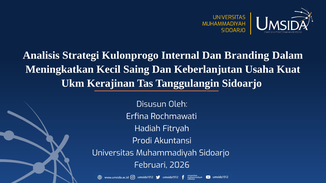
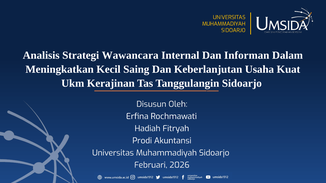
Kulonprogo: Kulonprogo -> Wawancara (130, 56)
Branding: Branding -> Informan (247, 56)
